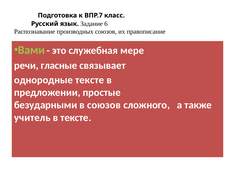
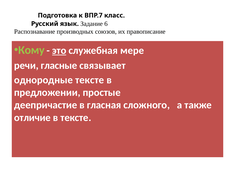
Вами: Вами -> Кому (31, 50)
это underline: none -> present (59, 51)
безударными: безударными -> деепричастие (46, 105)
в союзов: союзов -> гласная (104, 105)
учитель: учитель -> отличие (32, 118)
